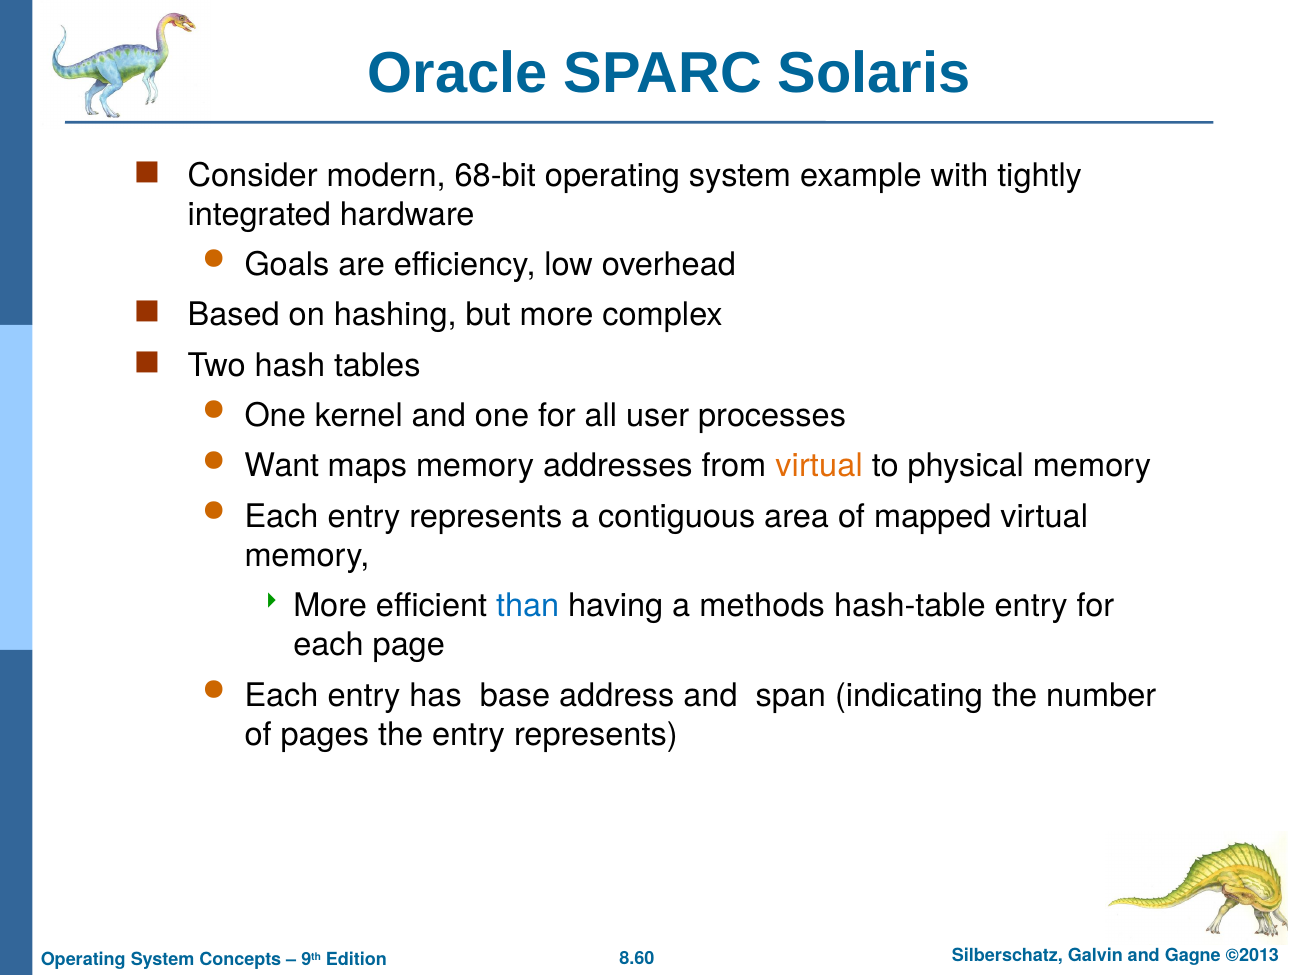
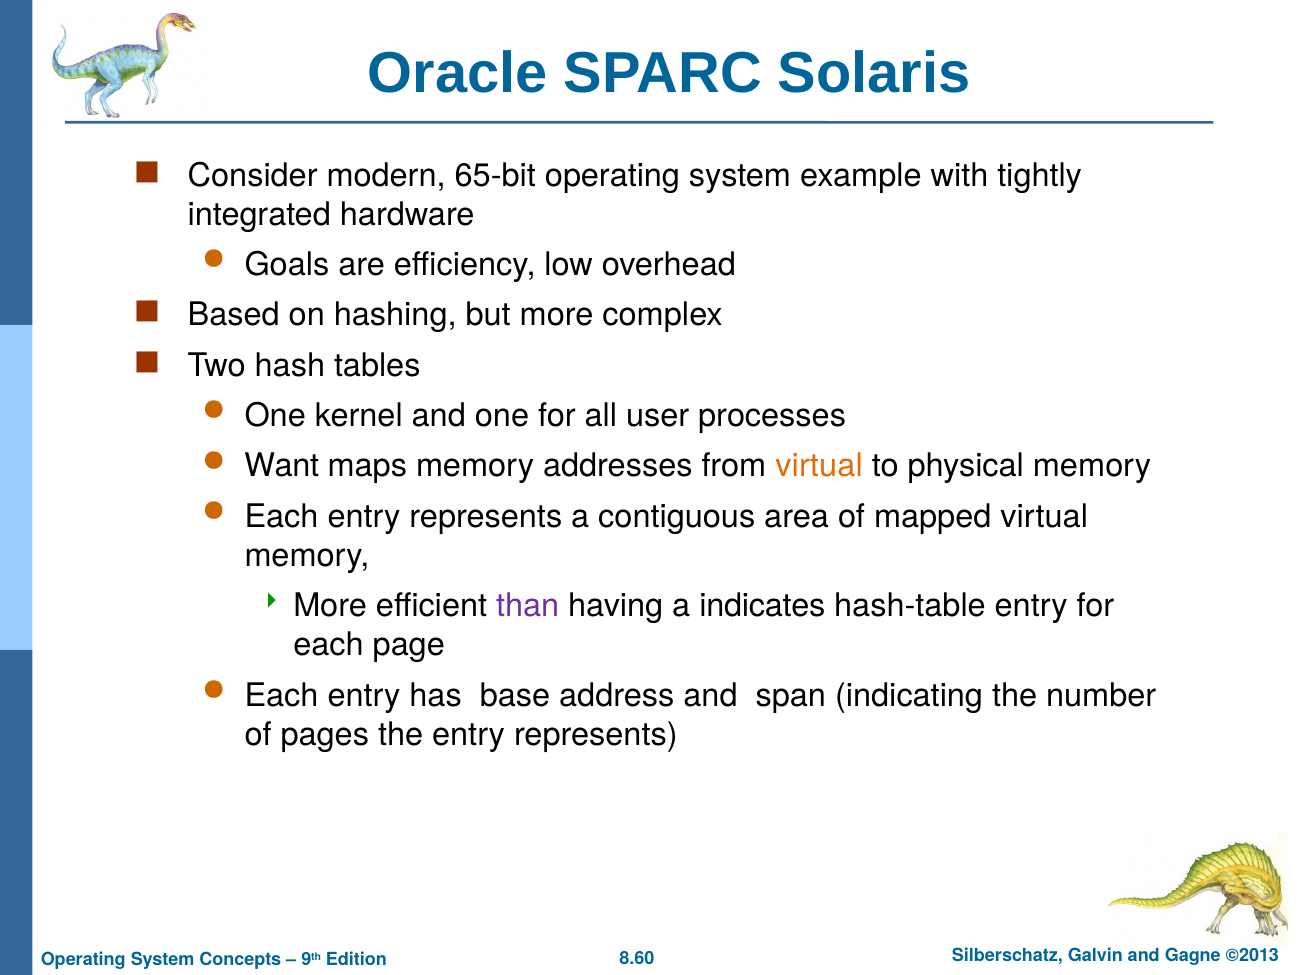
68-bit: 68-bit -> 65-bit (495, 175)
than colour: blue -> purple (528, 606)
methods: methods -> indicates (762, 606)
